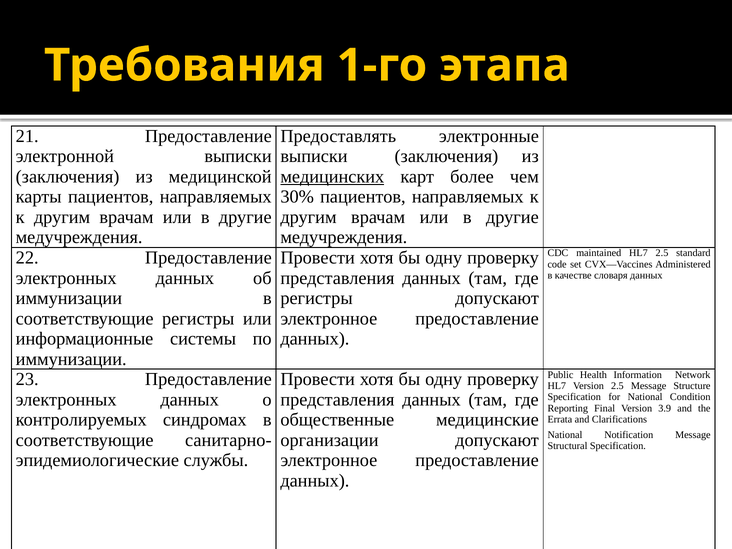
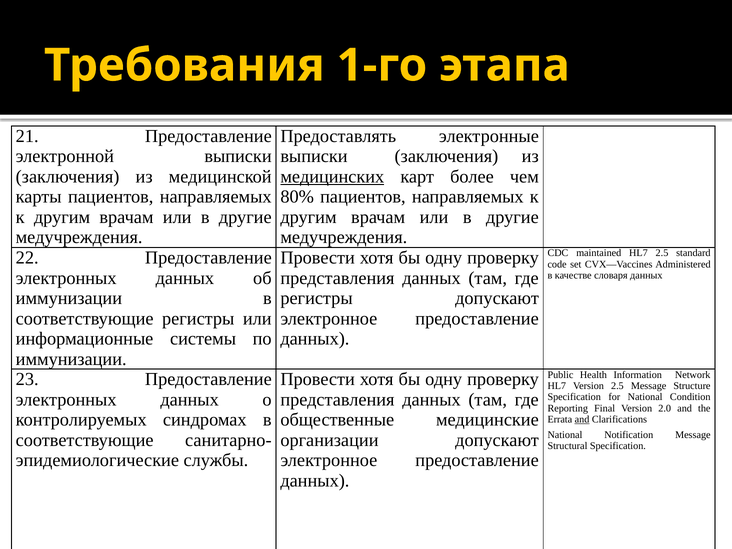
30%: 30% -> 80% (297, 197)
3.9: 3.9 -> 2.0 (665, 408)
and underline: none -> present (582, 420)
